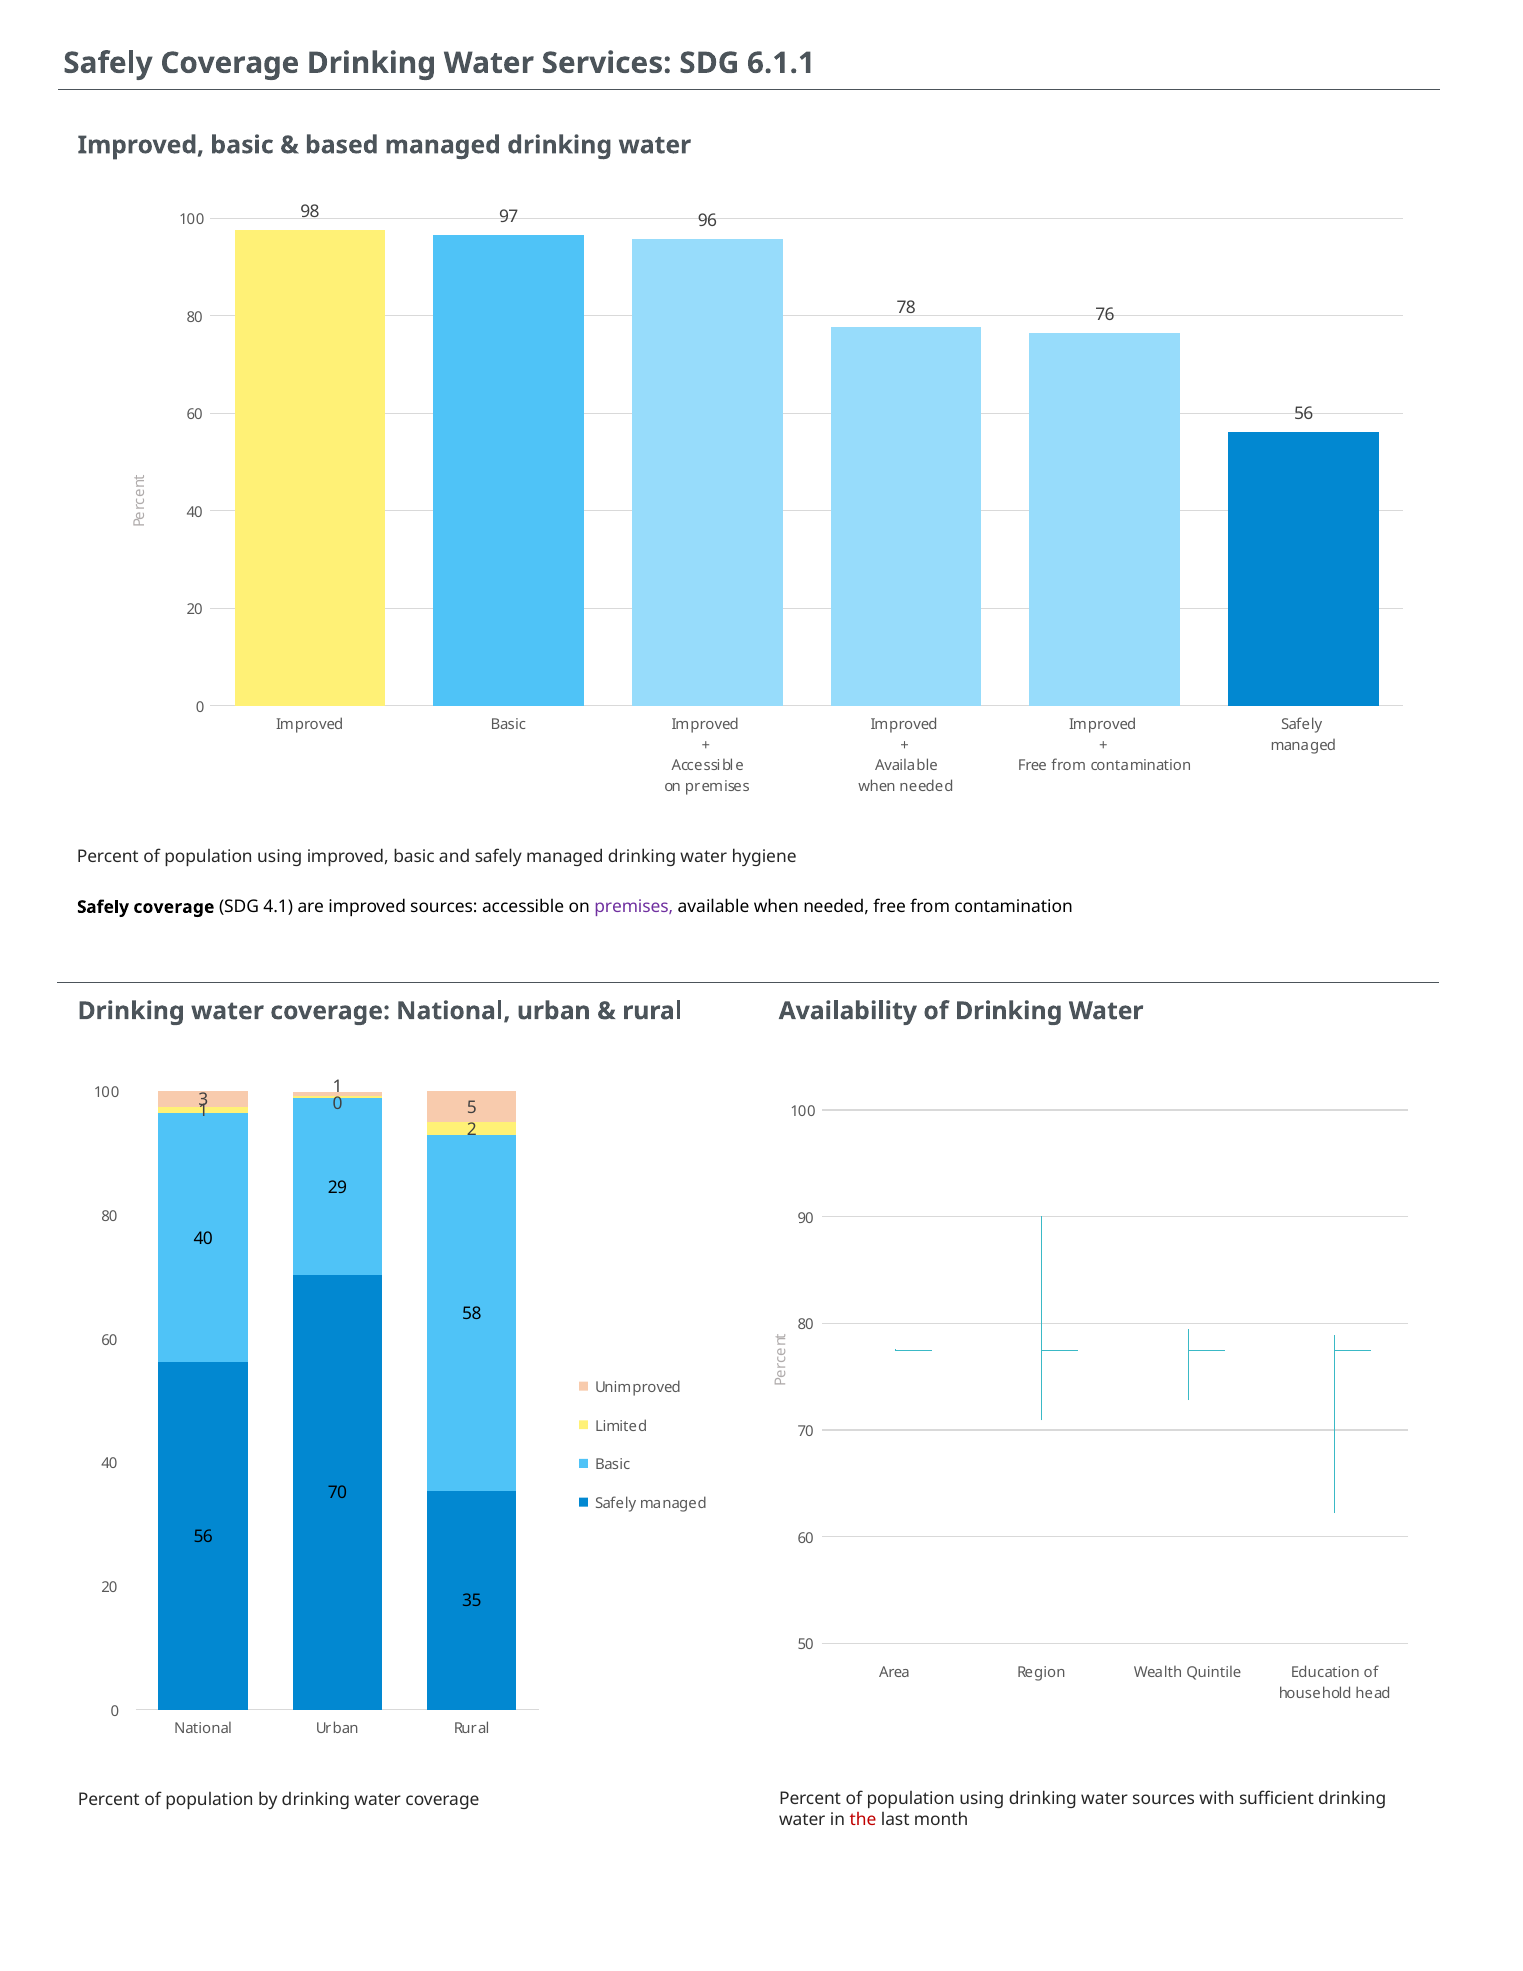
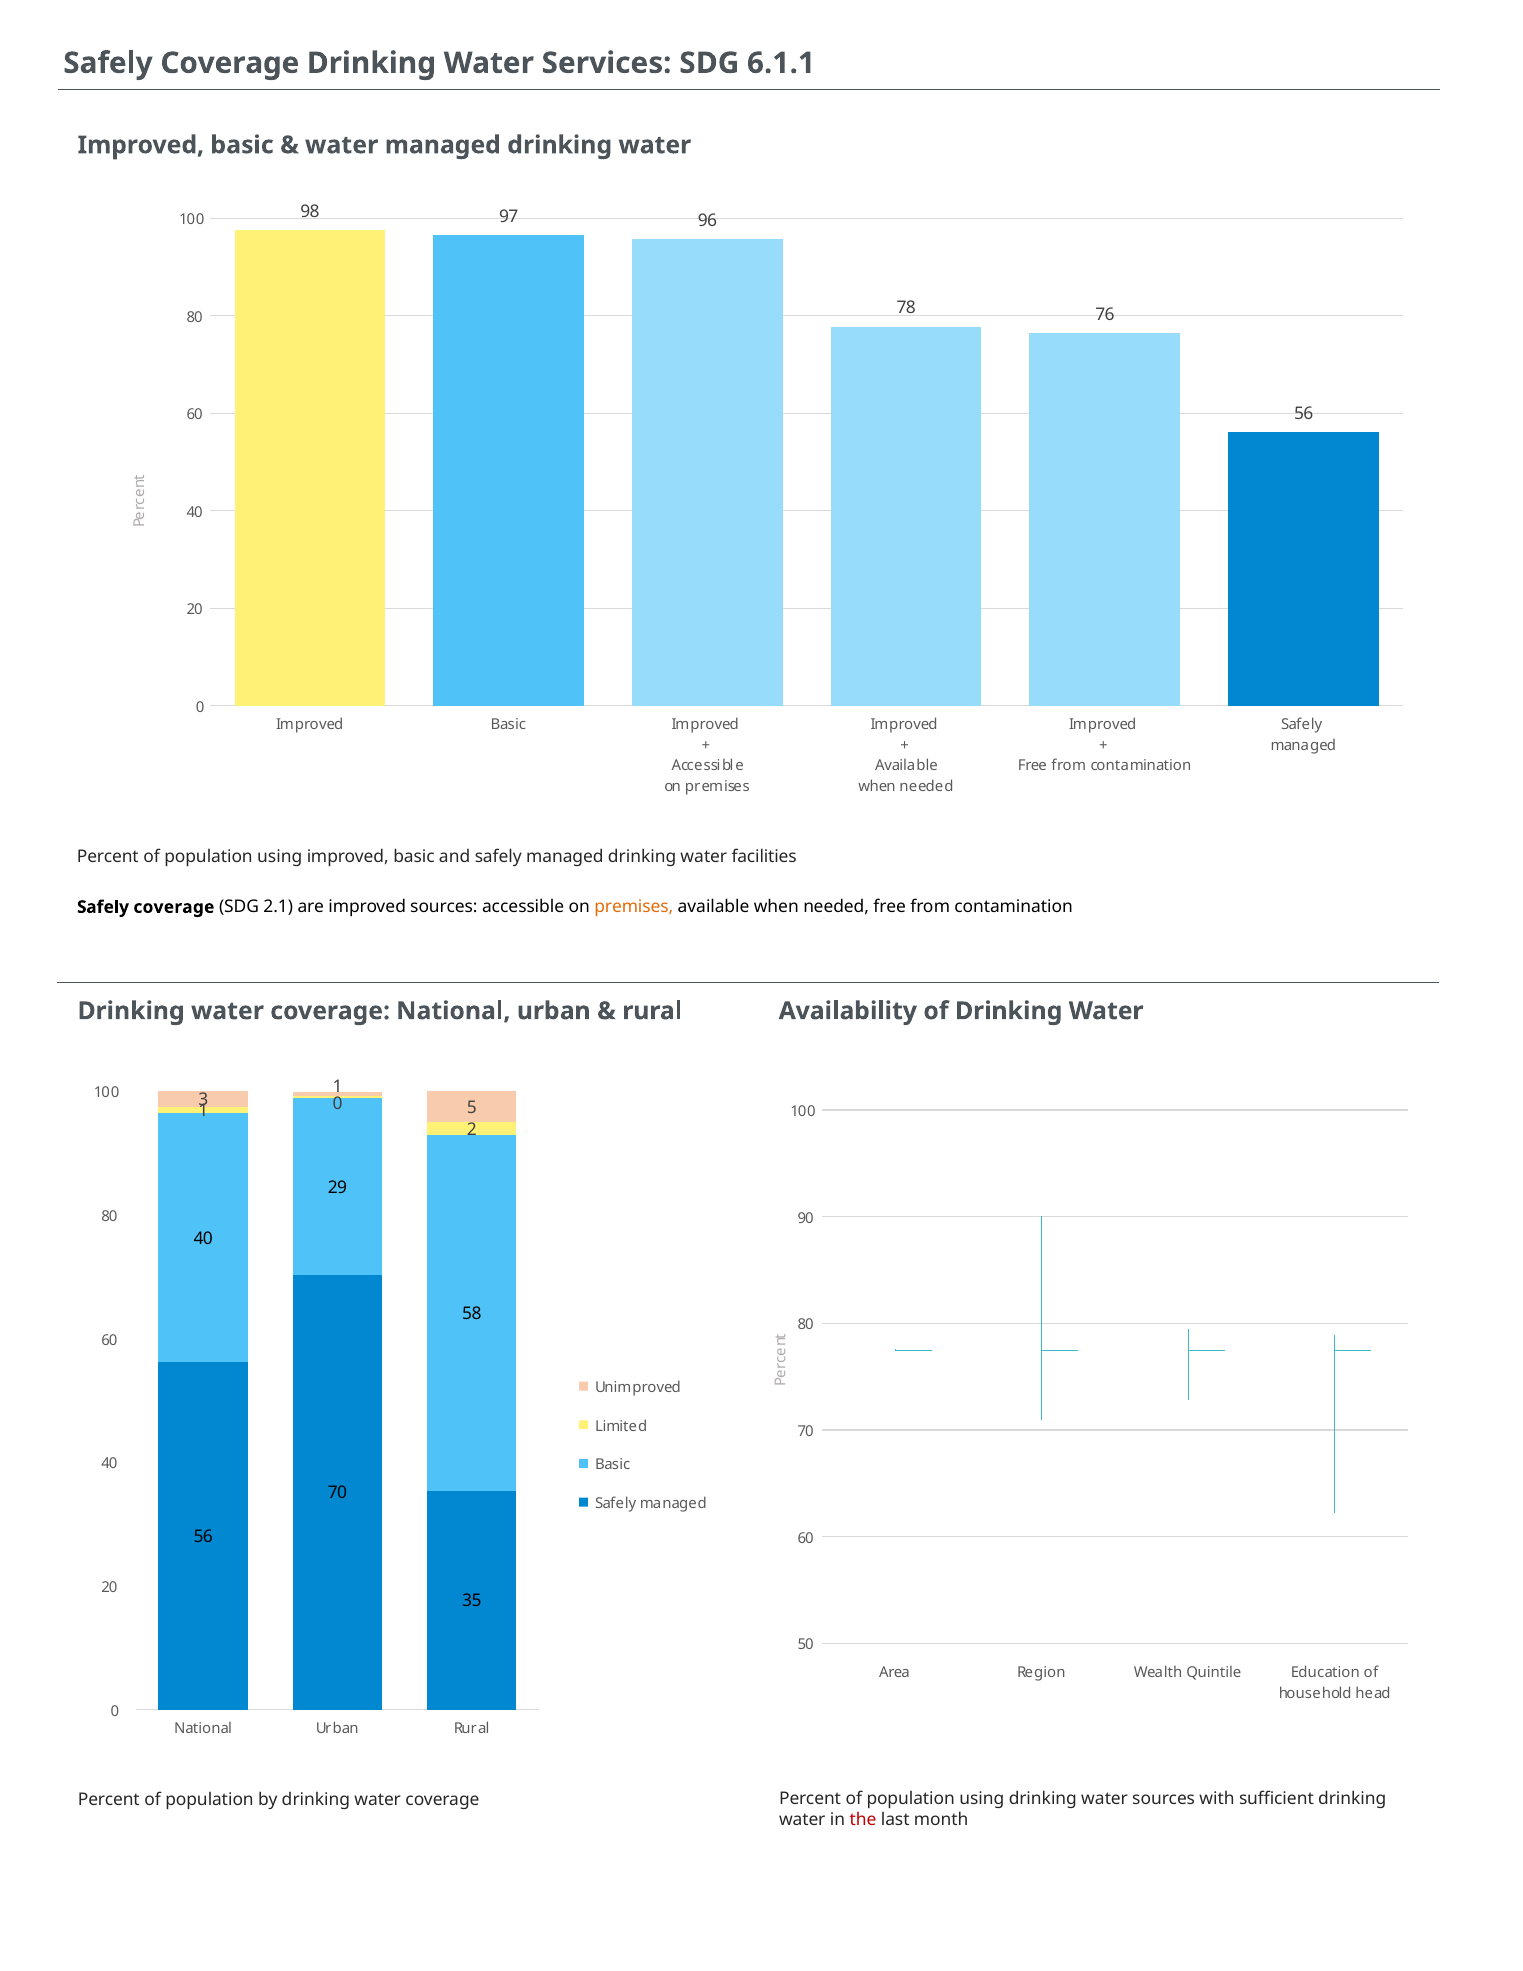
based: based -> water (342, 145)
hygiene: hygiene -> facilities (764, 857)
4.1: 4.1 -> 2.1 (278, 907)
premises colour: purple -> orange (634, 907)
